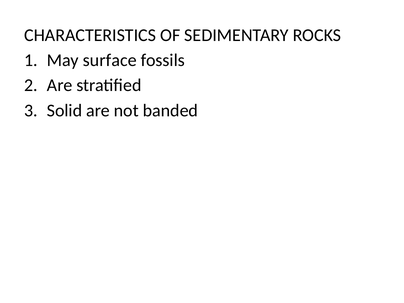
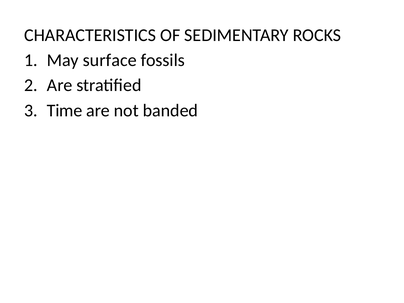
Solid: Solid -> Time (65, 111)
